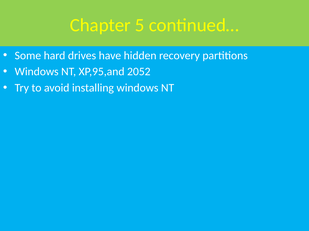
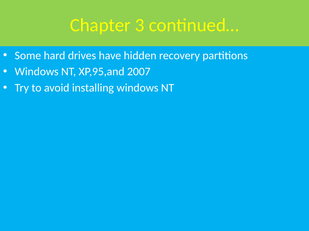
5: 5 -> 3 (140, 25)
2052: 2052 -> 2007 (139, 72)
